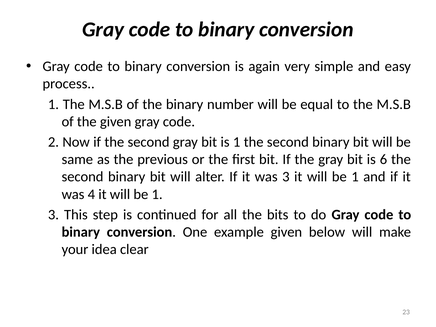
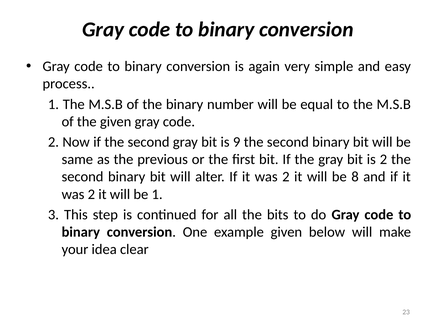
is 1: 1 -> 9 (237, 142)
is 6: 6 -> 2 (383, 159)
3: 3 -> 2 (286, 177)
1: 1 -> 8 (355, 177)
4: 4 -> 2 (91, 194)
